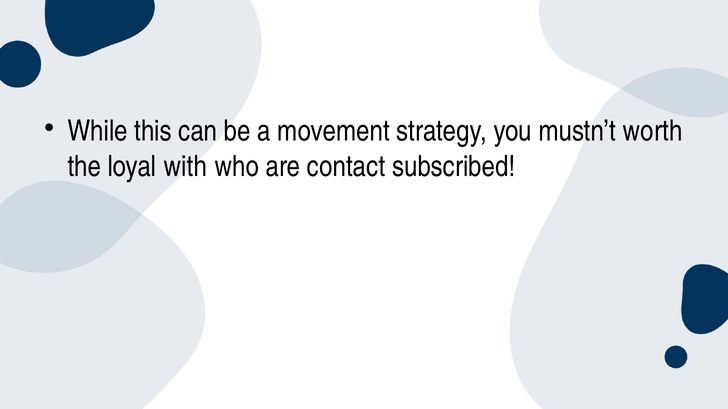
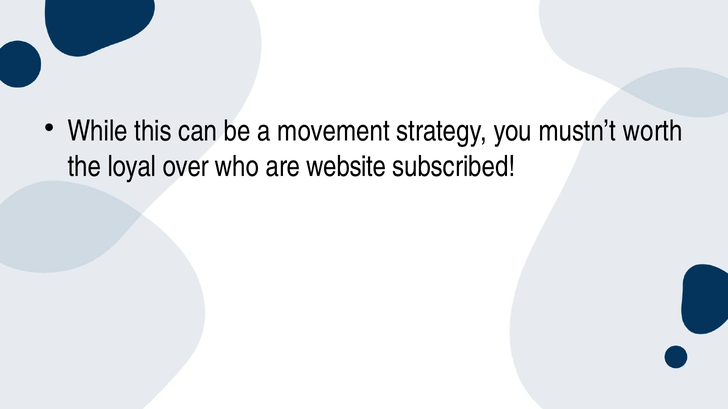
with: with -> over (186, 167)
contact: contact -> website (346, 167)
